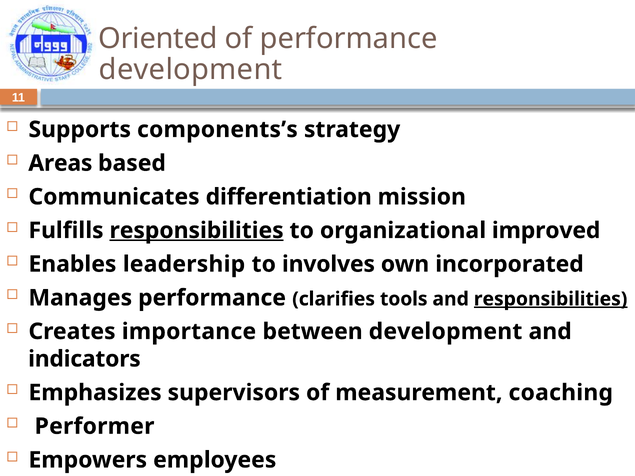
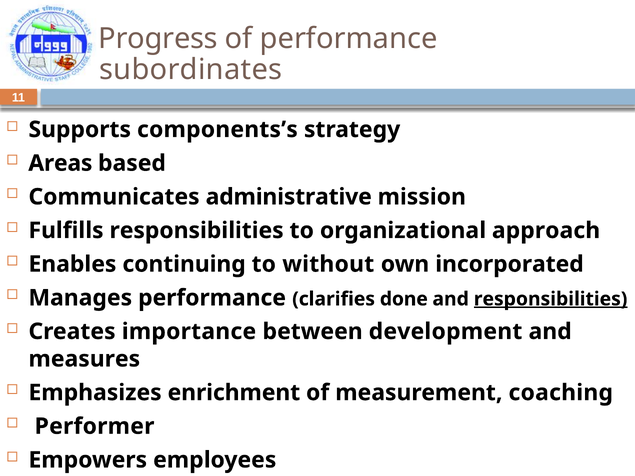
Oriented: Oriented -> Progress (158, 38)
development: development -> subordinates (191, 70)
differentiation: differentiation -> administrative (289, 197)
responsibilities underline: present -> none (197, 231)
improved: improved -> approach (546, 231)
leadership: leadership -> continuing (184, 264)
involves: involves -> without (328, 264)
tools: tools -> done (404, 299)
indicators: indicators -> measures (84, 359)
supervisors: supervisors -> enrichment (234, 393)
